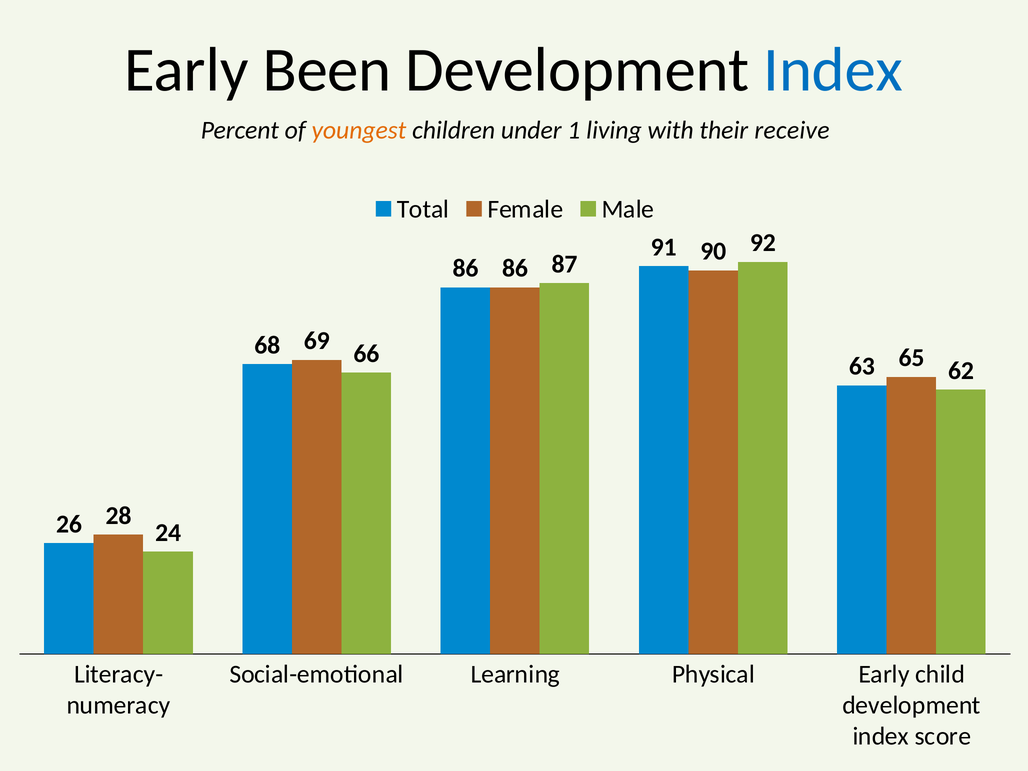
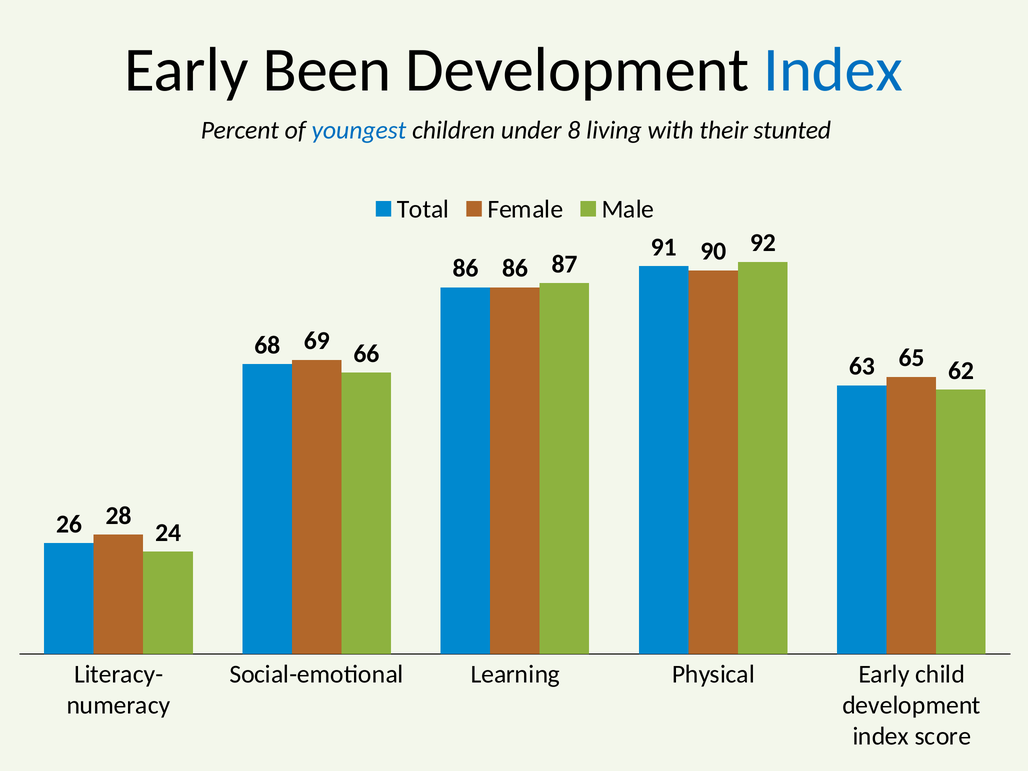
youngest colour: orange -> blue (359, 130)
1: 1 -> 8 (574, 130)
receive: receive -> stunted (792, 130)
